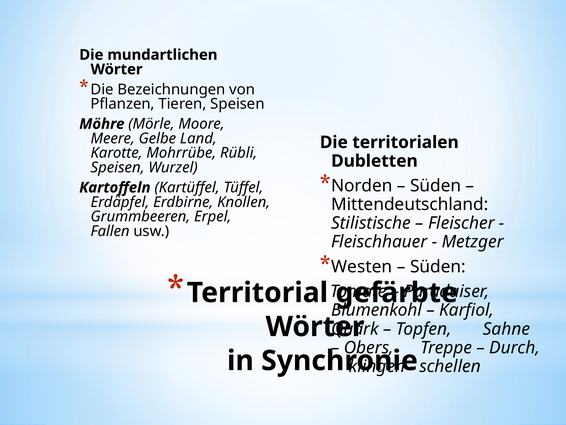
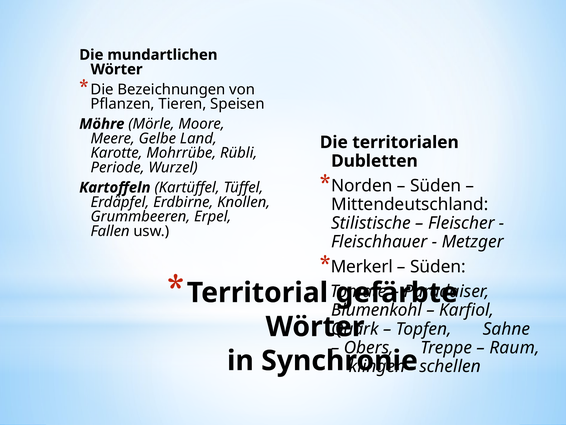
Speisen: Speisen -> Periode (118, 167)
Westen: Westen -> Merkerl (362, 266)
Durch: Durch -> Raum (514, 347)
